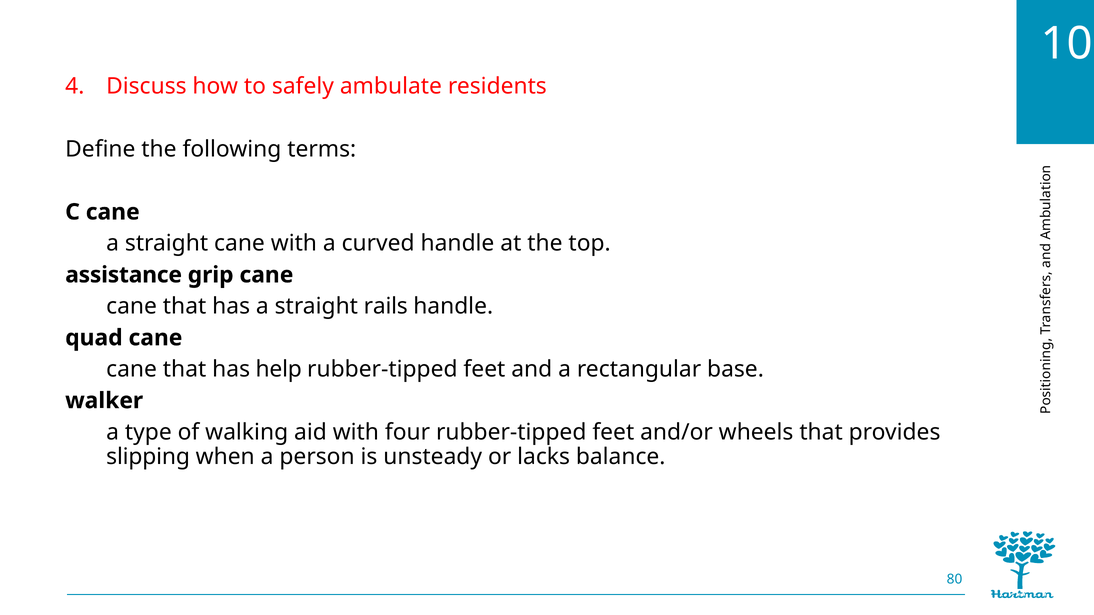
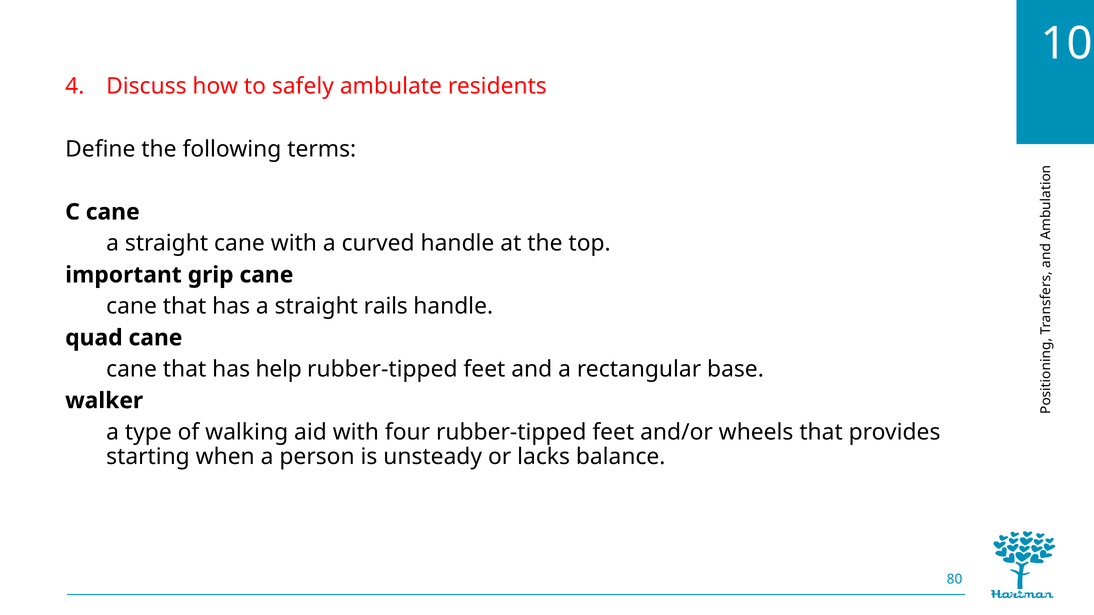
assistance: assistance -> important (123, 275)
slipping: slipping -> starting (148, 457)
